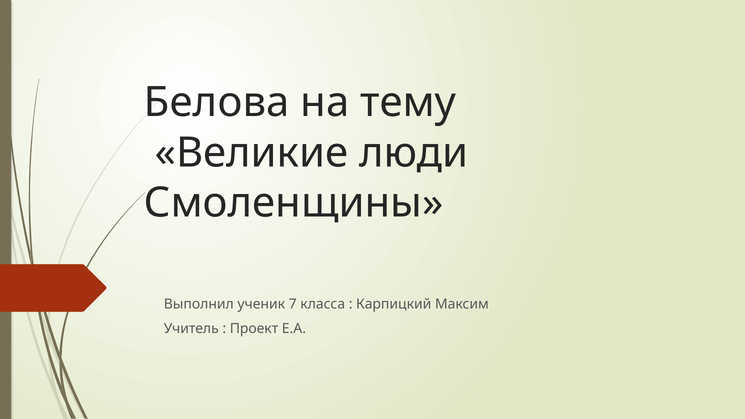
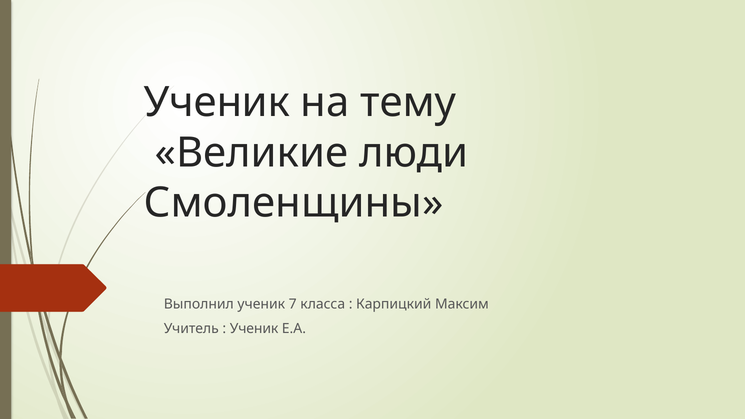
Белова: Белова -> Ученик (217, 103)
Проект: Проект -> Ученик (254, 329)
